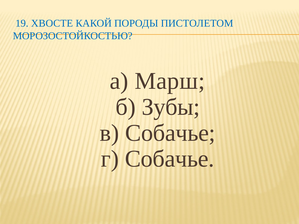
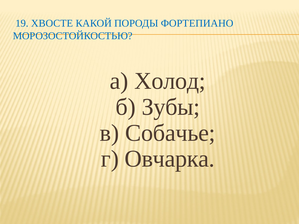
ПИСТОЛЕТОМ: ПИСТОЛЕТОМ -> ФОРТЕПИАНО (197, 23)
Марш: Марш -> Холод (170, 81)
г Собачье: Собачье -> Овчарка (170, 159)
